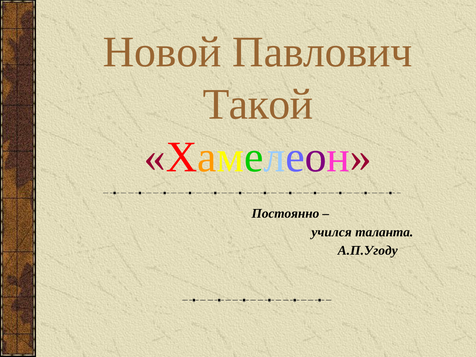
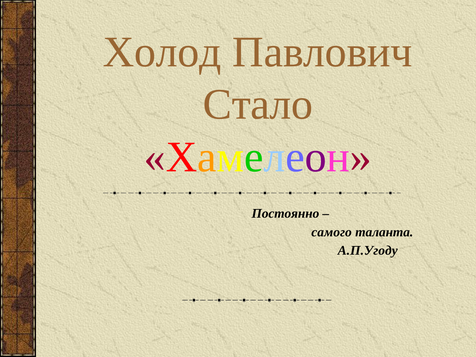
Новой: Новой -> Холод (162, 52)
Такой: Такой -> Стало (258, 105)
учился: учился -> самого (332, 232)
